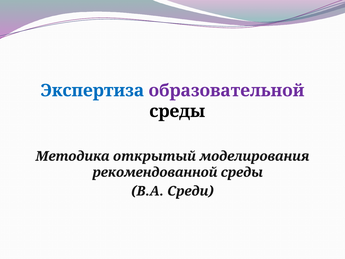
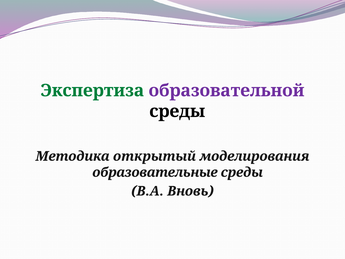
Экспертиза colour: blue -> green (92, 90)
рекомендованной: рекомендованной -> образовательные (155, 172)
Среди: Среди -> Вновь (191, 191)
